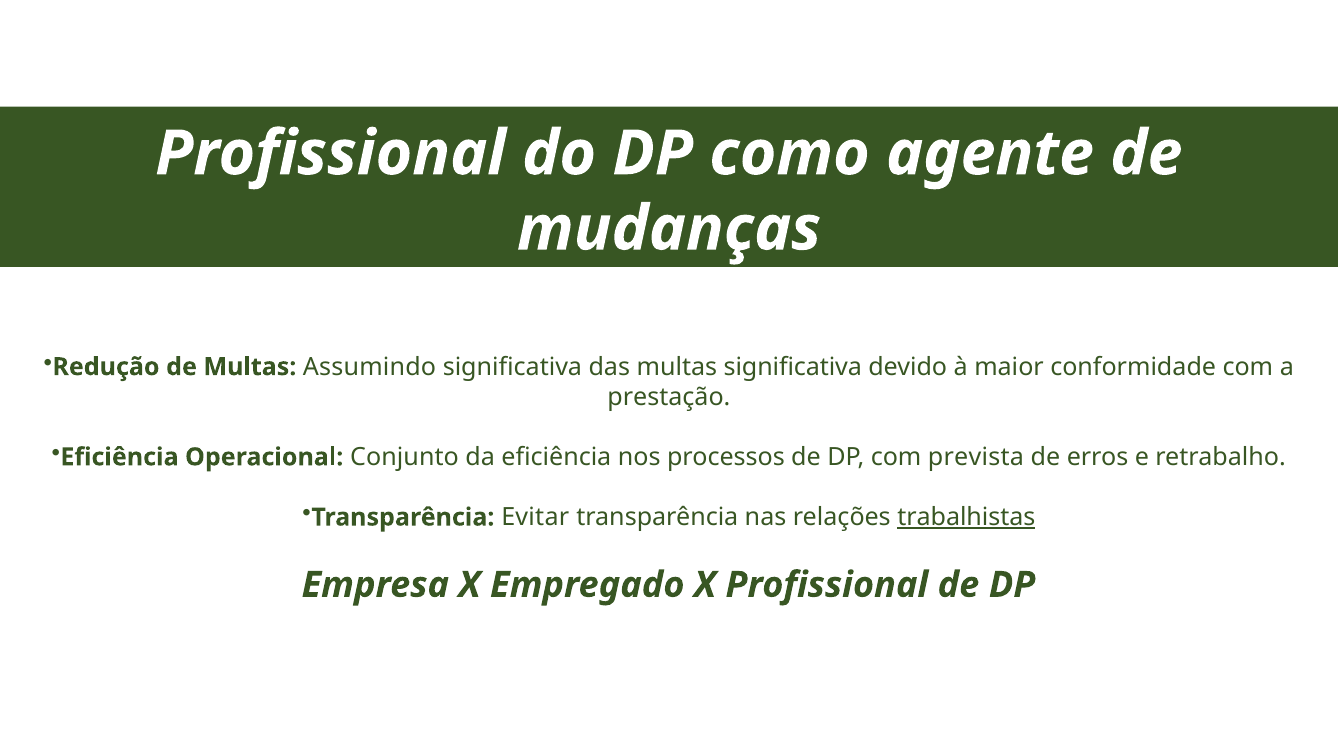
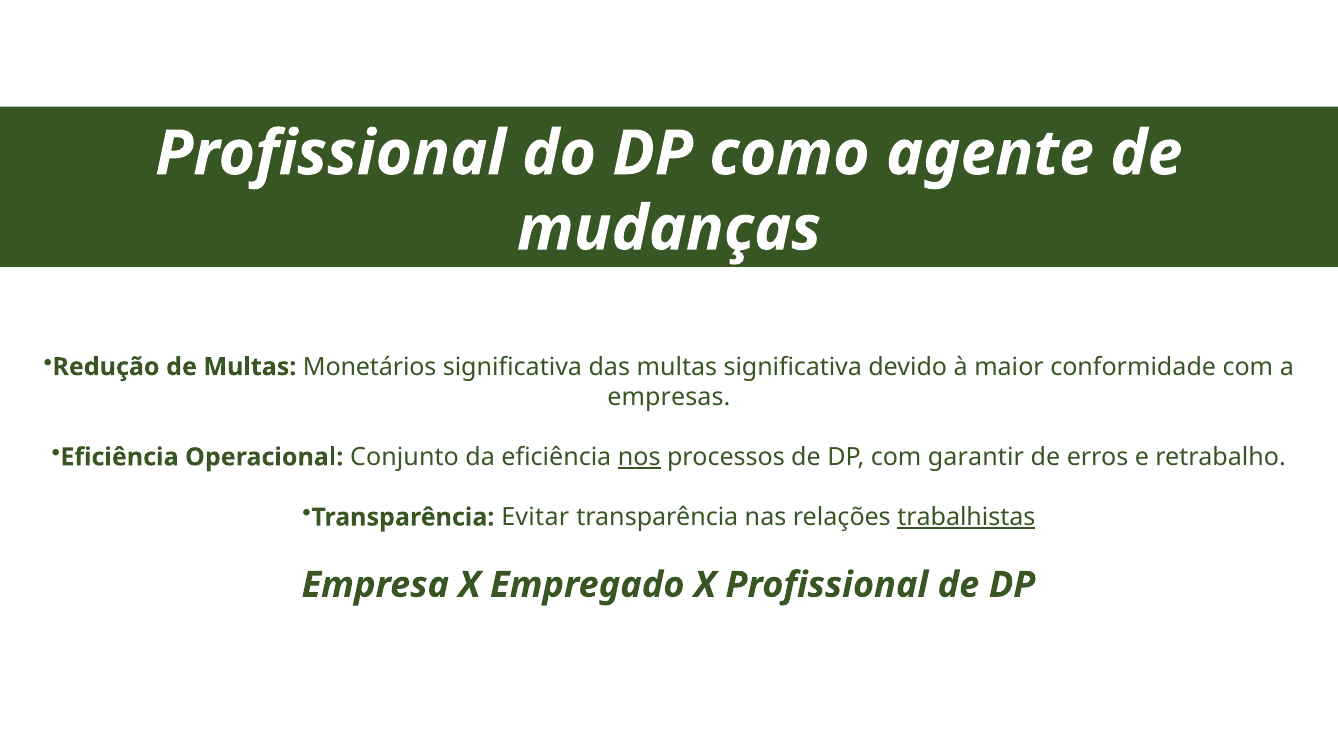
Assumindo: Assumindo -> Monetários (370, 367)
prestação: prestação -> empresas (669, 397)
nos underline: none -> present (639, 457)
prevista: prevista -> garantir (976, 457)
